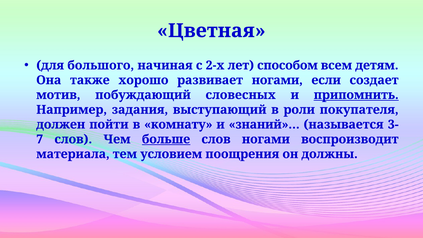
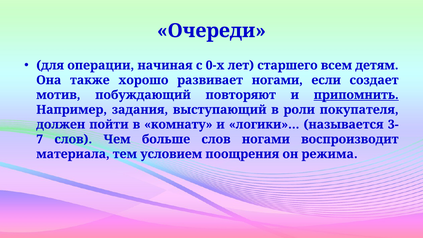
Цветная: Цветная -> Очереди (211, 31)
большого: большого -> операции (101, 65)
2-х: 2-х -> 0-х (215, 65)
способом: способом -> старшего (287, 65)
словесных: словесных -> повторяют (241, 95)
знаний»…: знаний»… -> логики»… (264, 124)
больше underline: present -> none (166, 139)
должны: должны -> режима (330, 154)
